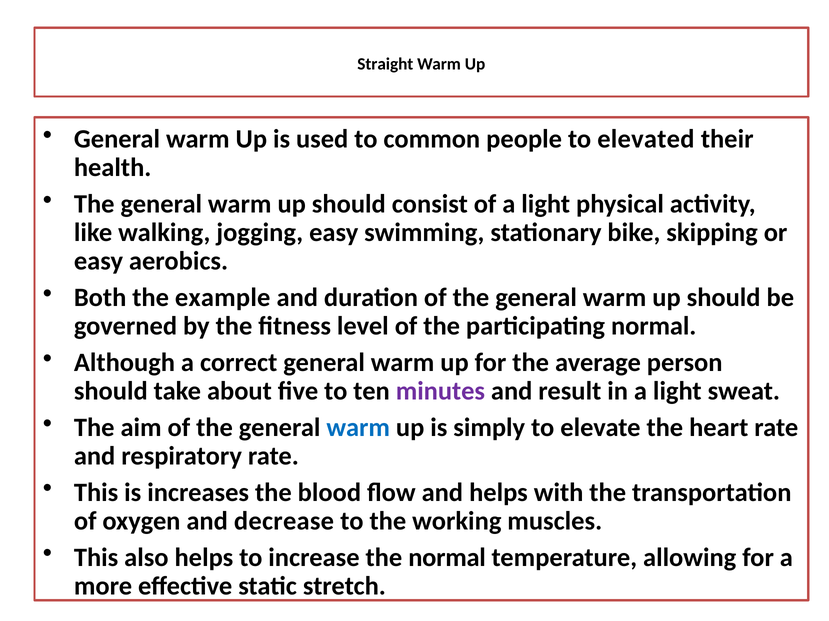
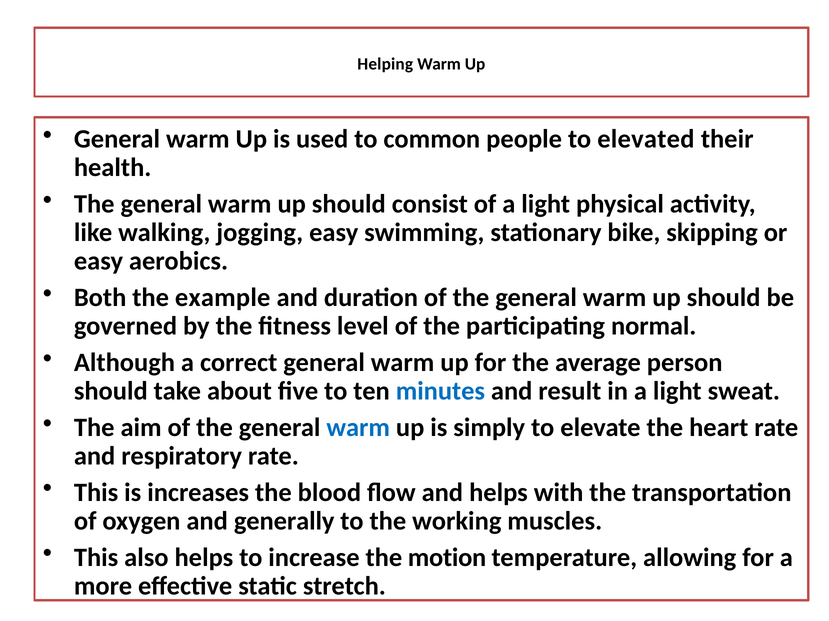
Straight: Straight -> Helping (385, 64)
minutes colour: purple -> blue (440, 392)
decrease: decrease -> generally (284, 522)
the normal: normal -> motion (447, 558)
